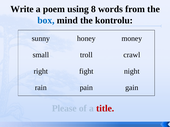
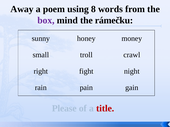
Write: Write -> Away (22, 9)
box colour: blue -> purple (46, 20)
kontrolu: kontrolu -> rámečku (114, 20)
